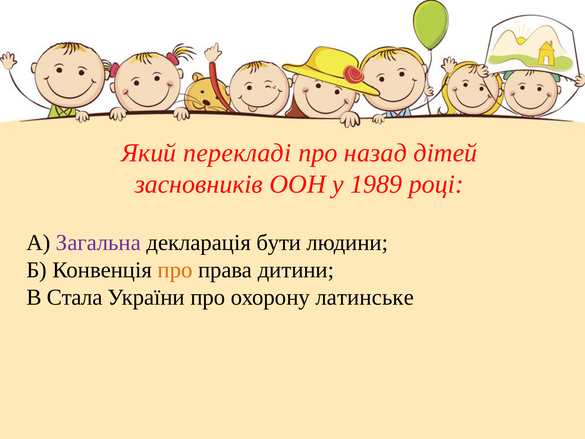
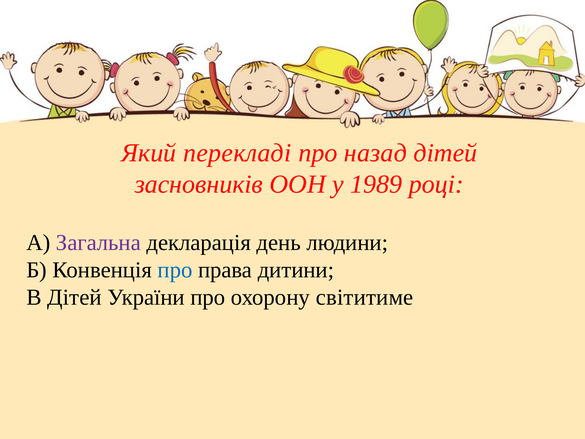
бути: бути -> день (279, 242)
про colour: orange -> blue (175, 270)
В Стала: Стала -> Дітей (74, 297)
латинське: латинське -> світитиме (365, 297)
